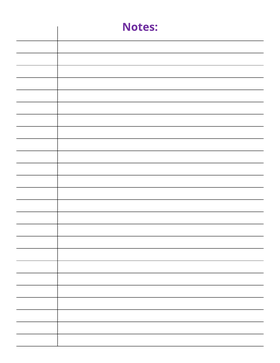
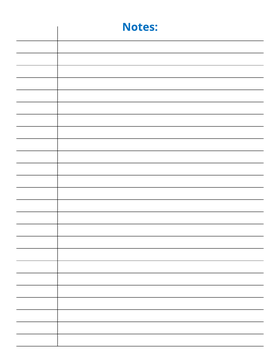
Notes colour: purple -> blue (140, 27)
